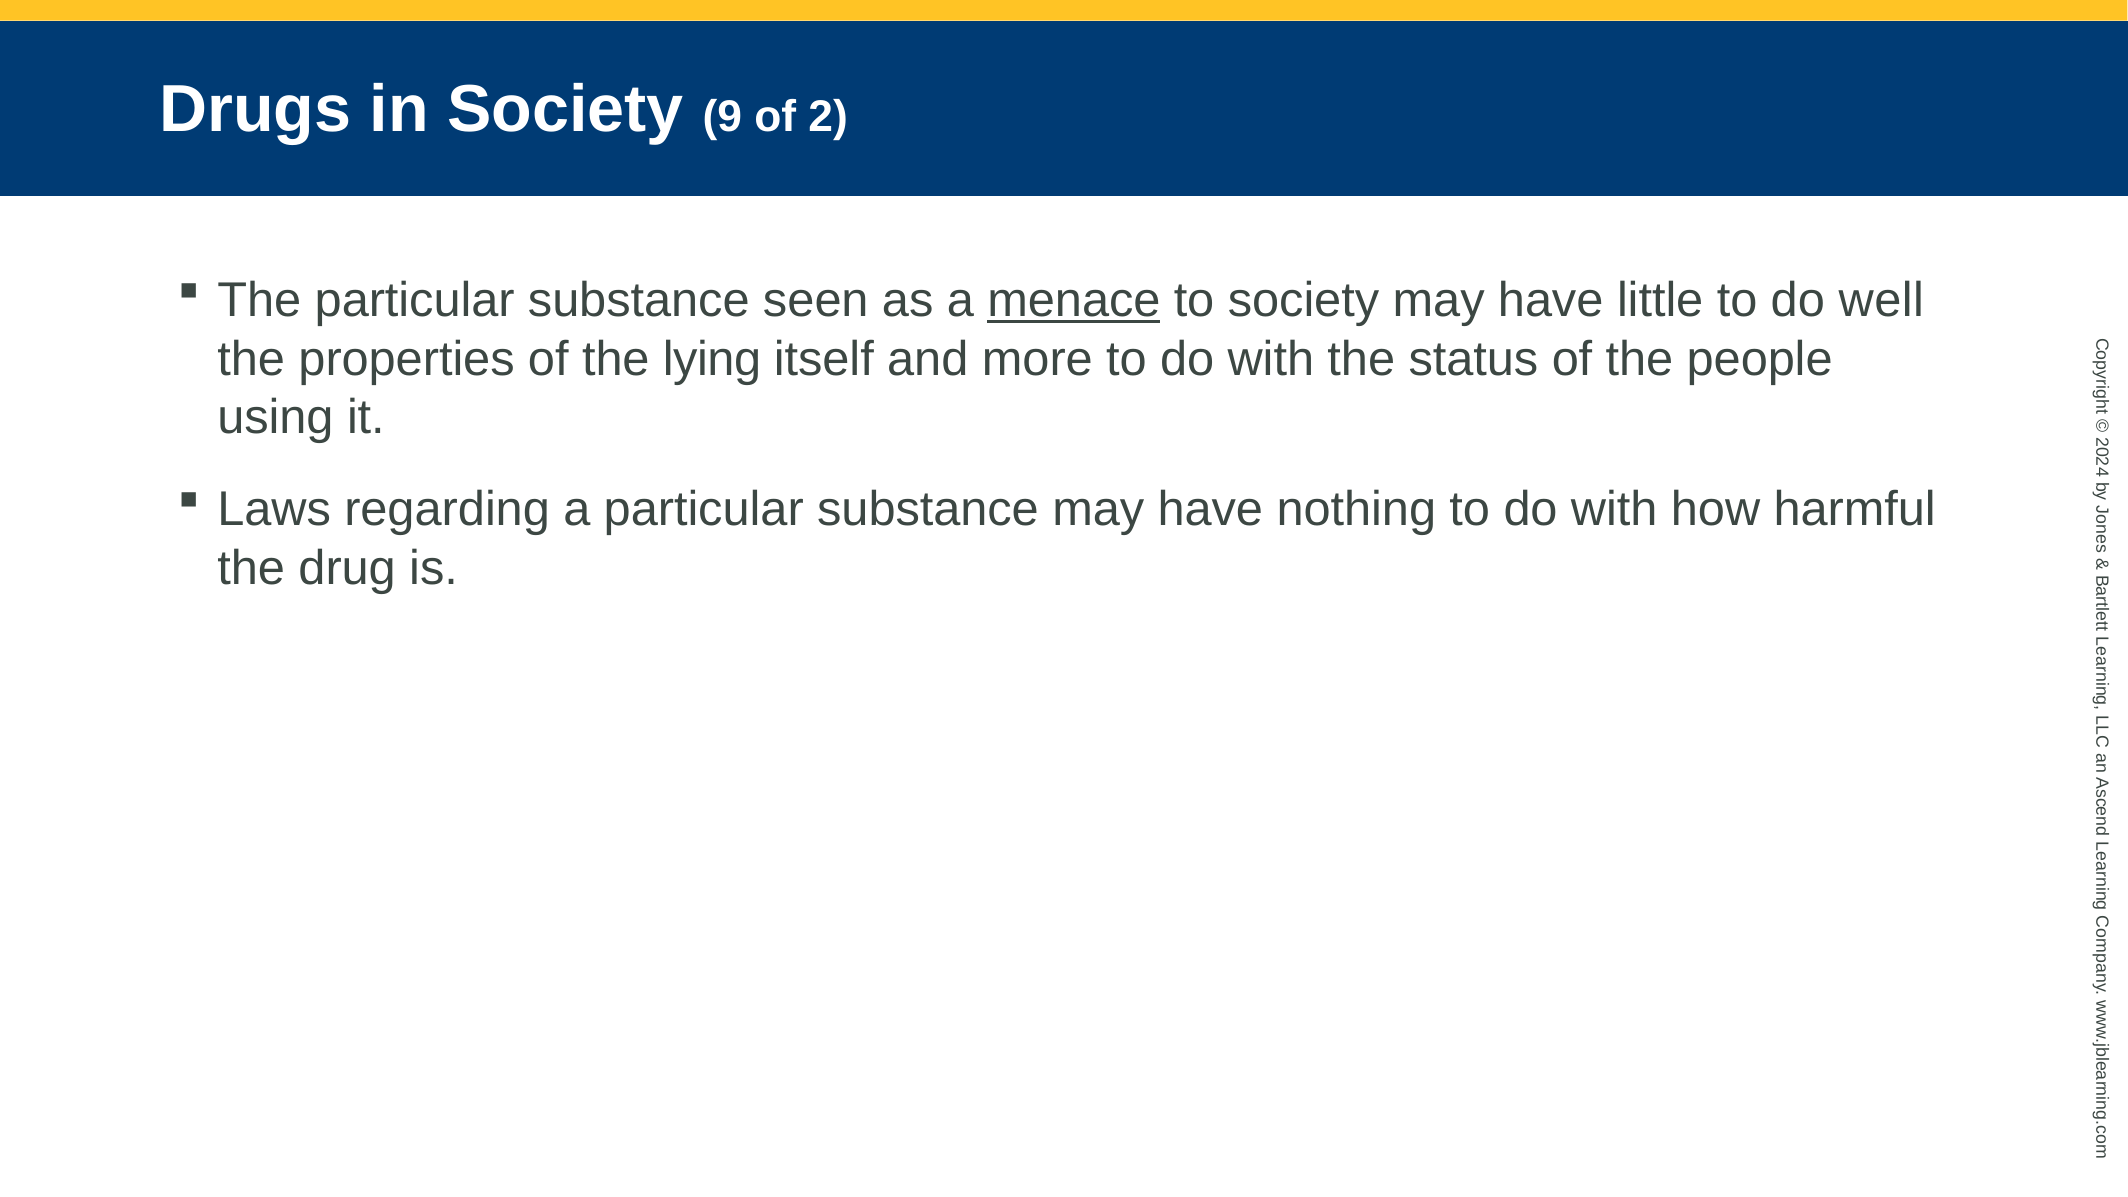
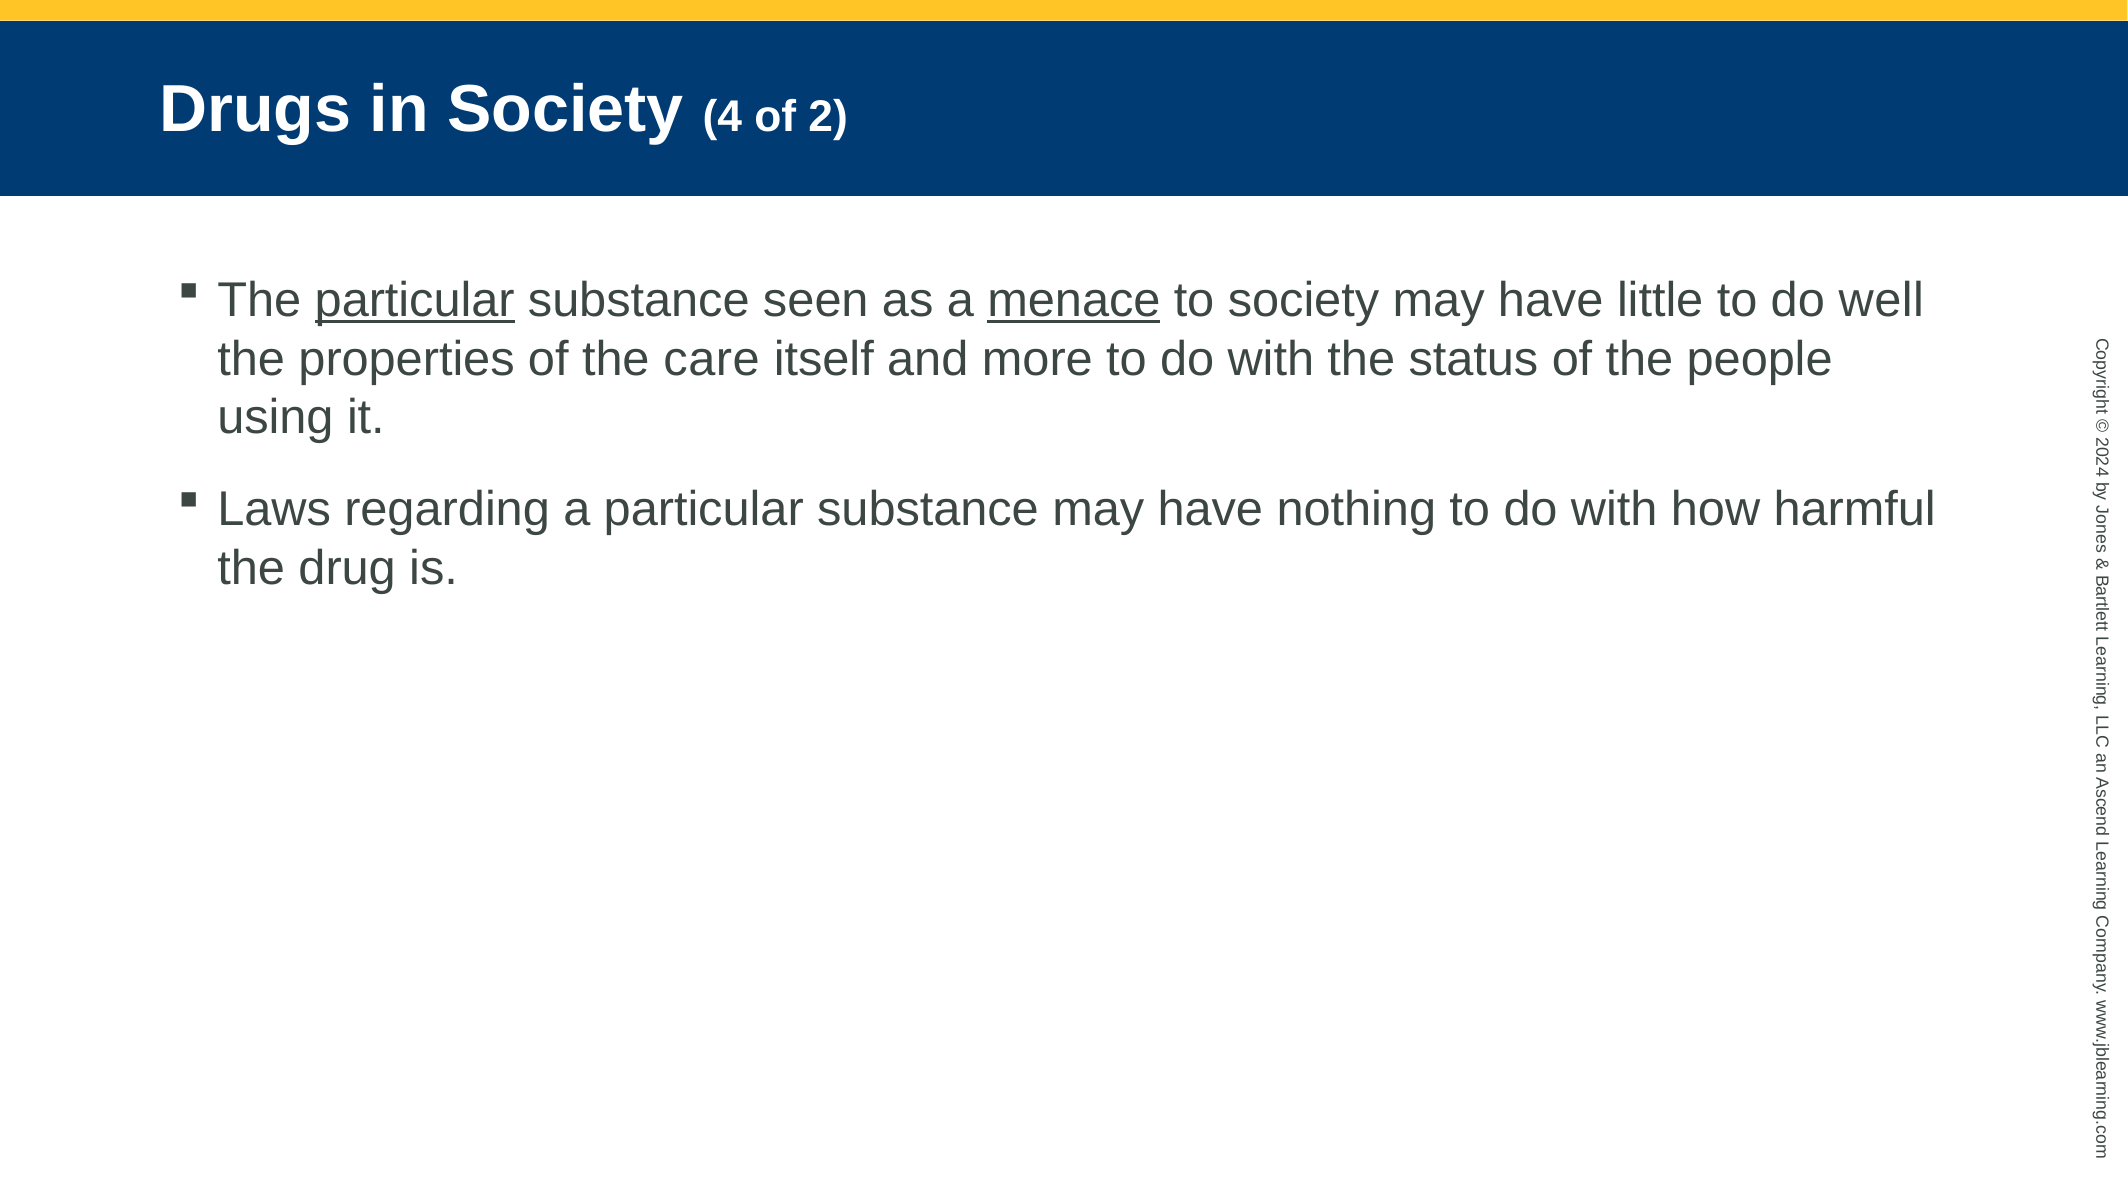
Society 9: 9 -> 4 (722, 117)
particular underline: none -> present (415, 301)
lying: lying -> care (712, 359)
